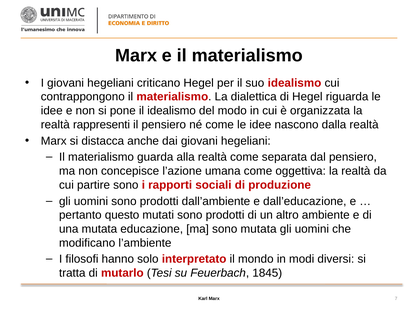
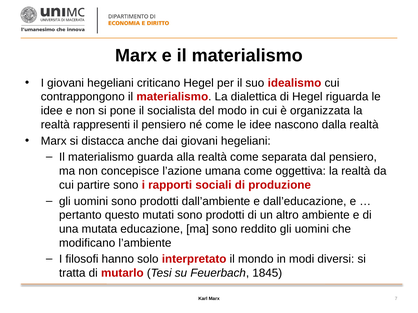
il idealismo: idealismo -> socialista (171, 111)
sono mutata: mutata -> reddito (259, 229)
